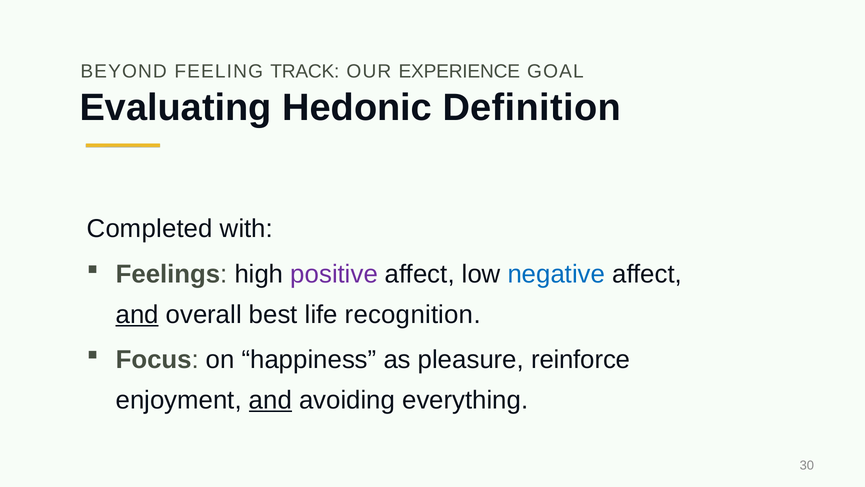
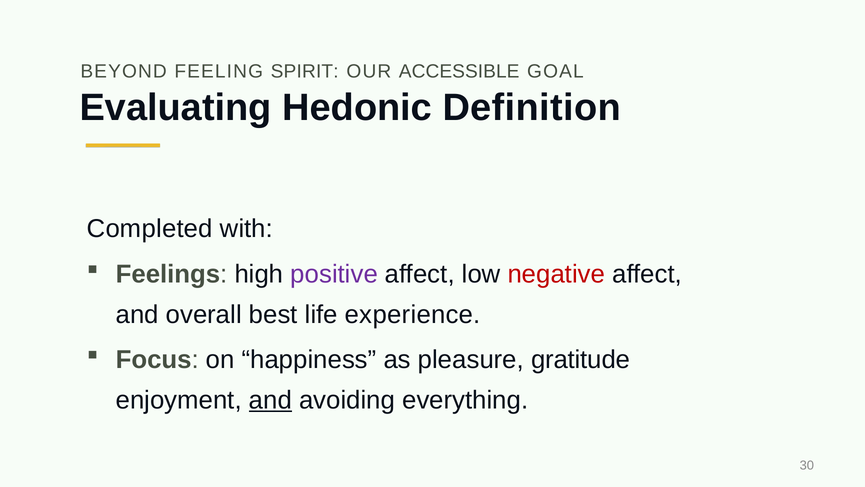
TRACK: TRACK -> SPIRIT (305, 71)
EXPERIENCE: EXPERIENCE -> ACCESSIBLE (459, 71)
negative colour: blue -> red (556, 274)
and underline: present -> none (137, 314)
recognition: recognition -> experience (413, 314)
reinforce: reinforce -> gratitude (581, 360)
